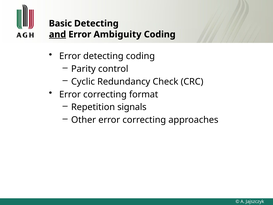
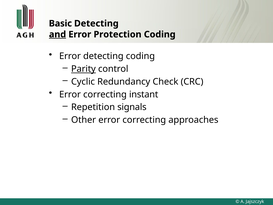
Ambiguity: Ambiguity -> Protection (118, 34)
Parity underline: none -> present (83, 69)
format: format -> instant (144, 94)
